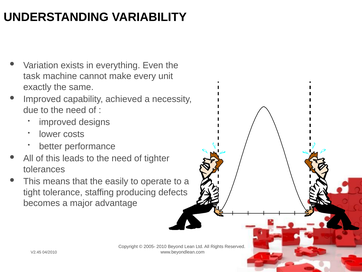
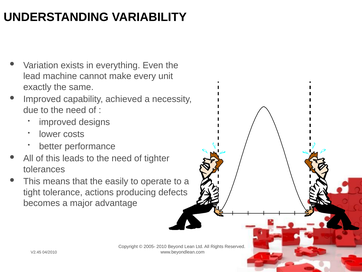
task: task -> lead (32, 76)
staffing: staffing -> actions (99, 192)
